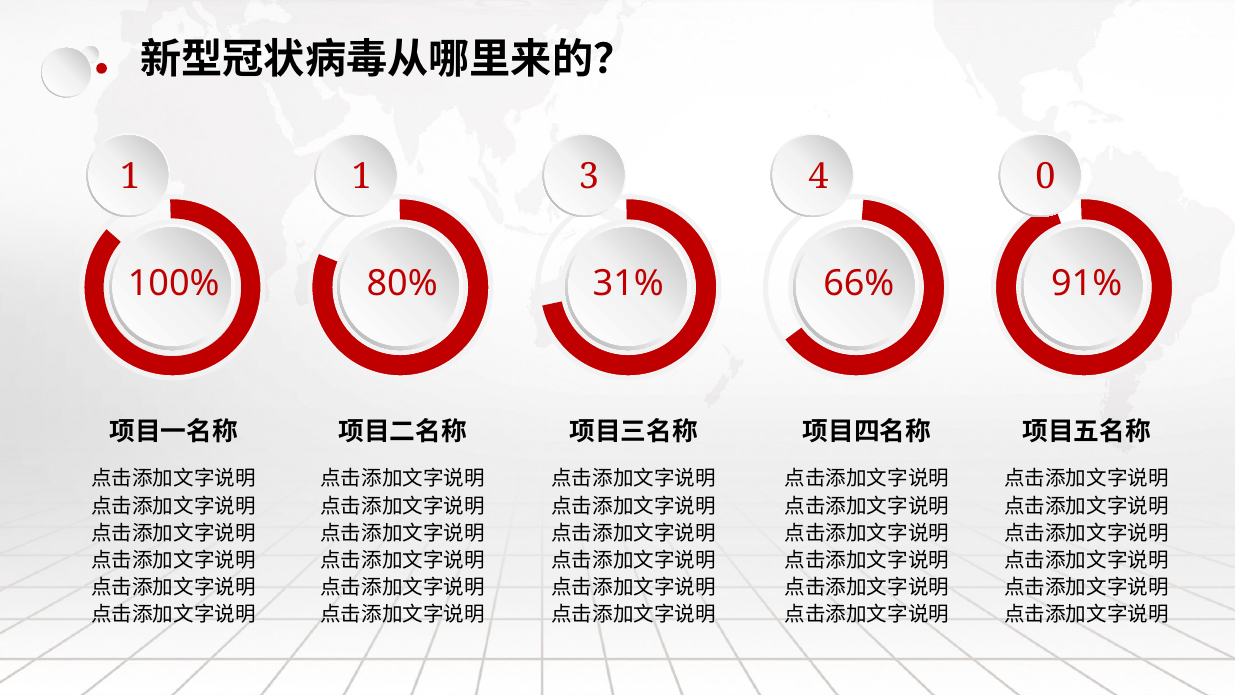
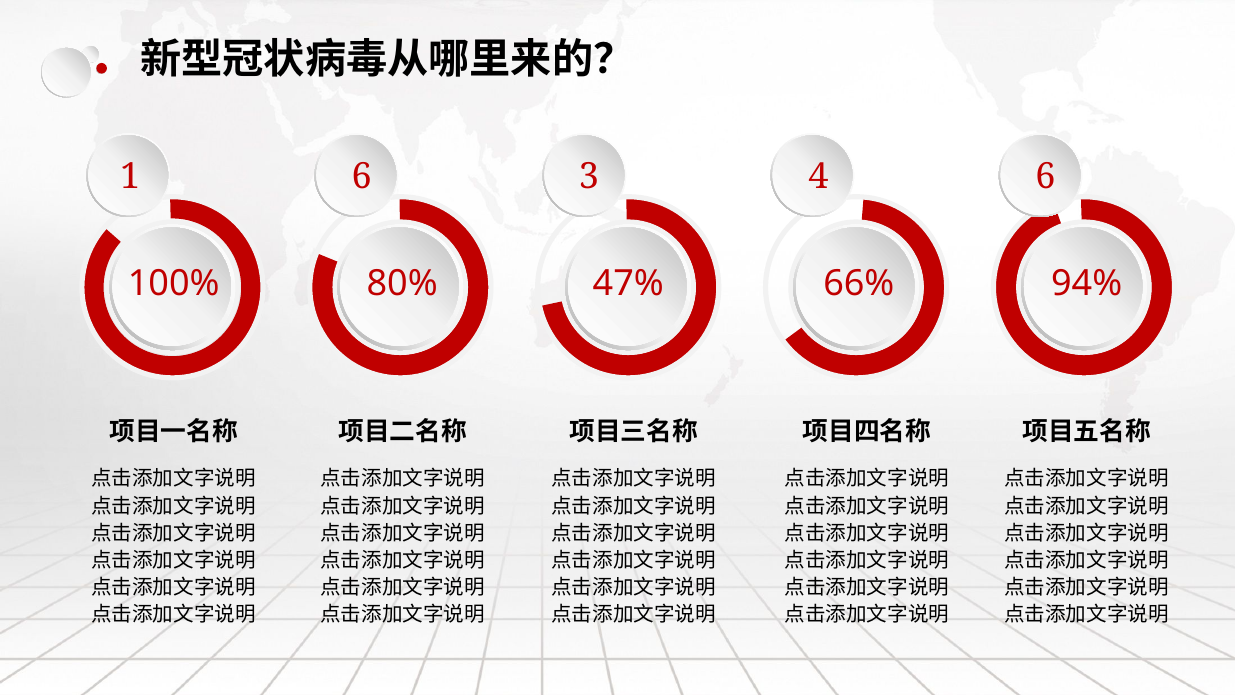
1 1: 1 -> 6 (362, 177)
4 0: 0 -> 6 (1045, 177)
31%: 31% -> 47% (628, 283)
91%: 91% -> 94% (1087, 283)
